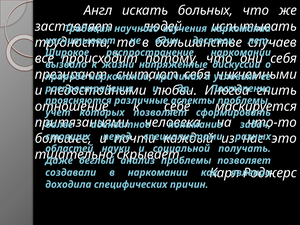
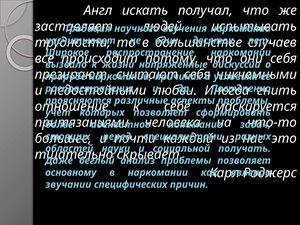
больных: больных -> получал (205, 10)
создавали: создавали -> основному (71, 173)
доходила: доходила -> звучании (68, 185)
